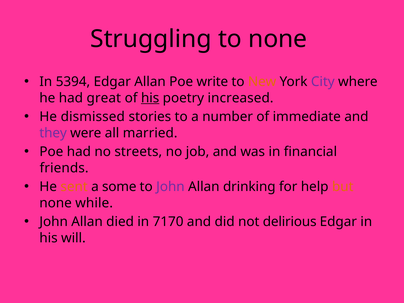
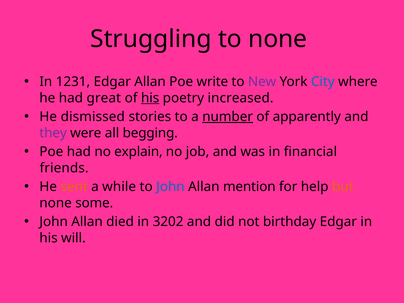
5394: 5394 -> 1231 (73, 82)
New colour: orange -> purple (262, 82)
City colour: purple -> blue (323, 82)
number underline: none -> present (228, 117)
immediate: immediate -> apparently (307, 117)
married: married -> begging (150, 133)
streets: streets -> explain (138, 152)
some: some -> while (119, 187)
John colour: purple -> blue (170, 187)
drinking: drinking -> mention (249, 187)
while: while -> some (94, 203)
7170: 7170 -> 3202 (168, 222)
delirious: delirious -> birthday (290, 222)
